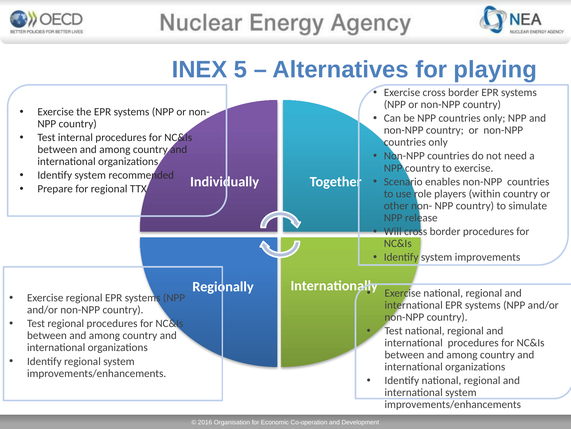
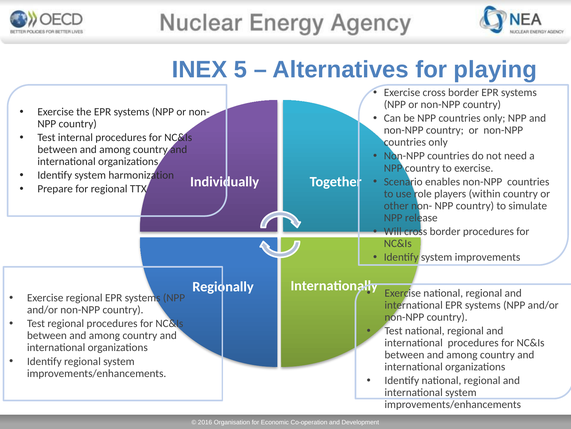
recommended: recommended -> harmonization (141, 175)
